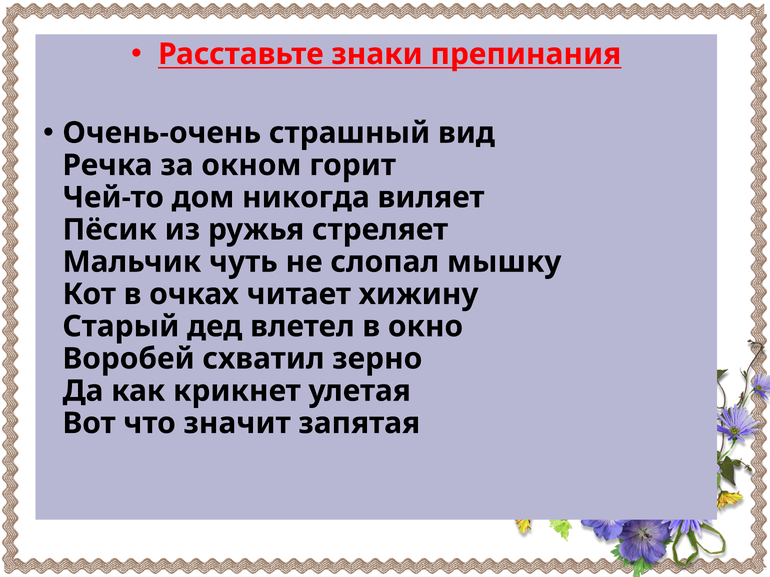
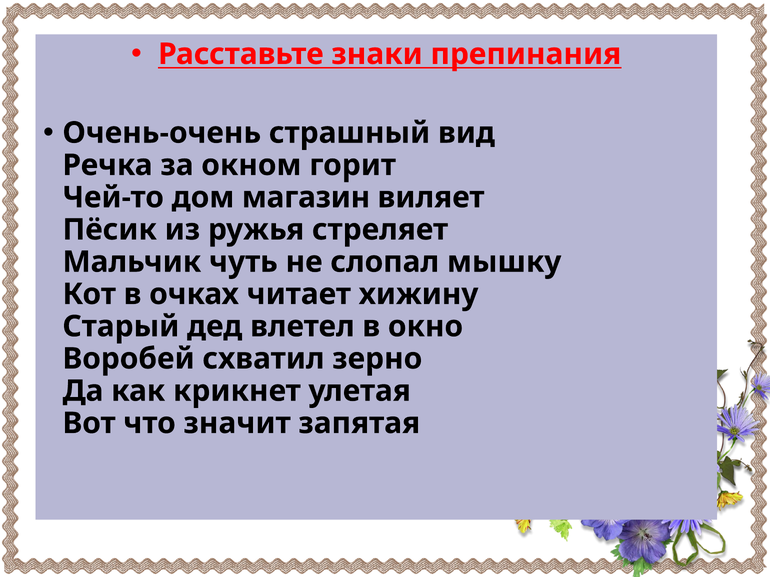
никогда: никогда -> магазин (306, 198)
